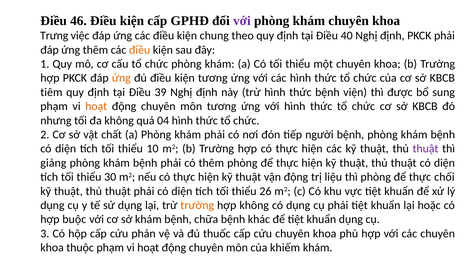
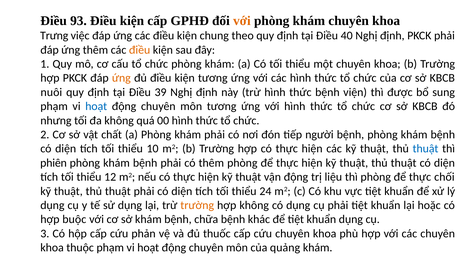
46: 46 -> 93 (78, 21)
với colour: purple -> orange (242, 21)
tiêm: tiêm -> nuôi (51, 92)
hoạt colour: orange -> blue (96, 106)
04: 04 -> 00 (163, 120)
thuật colour: purple -> blue (426, 149)
giảng: giảng -> phiên (54, 163)
30: 30 -> 12 (110, 177)
26: 26 -> 24 (265, 191)
khiếm: khiếm -> quảng (285, 248)
